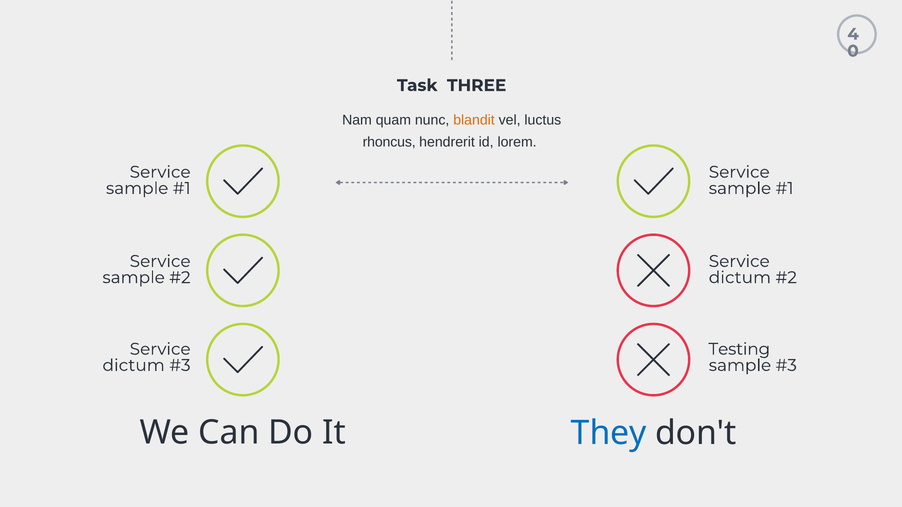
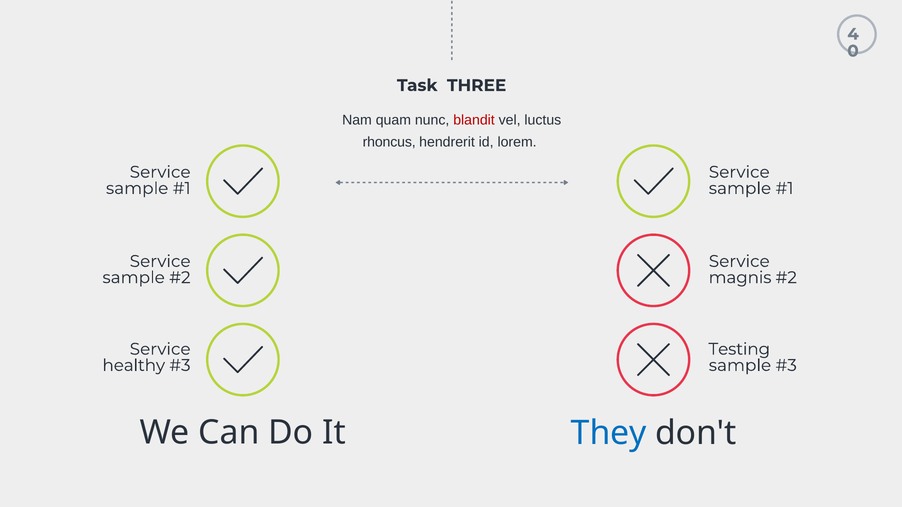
blandit colour: orange -> red (474, 120)
dictum: dictum -> magnis (740, 278)
dictum: dictum -> healthy (134, 366)
